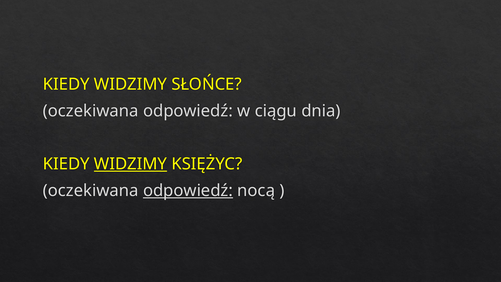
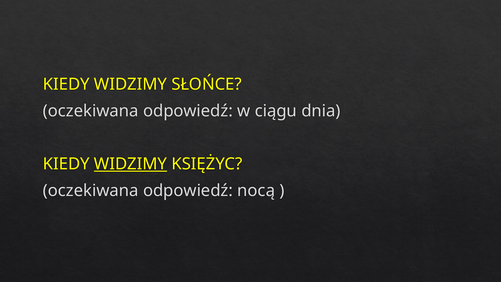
odpowiedź underline: present -> none (188, 190)
